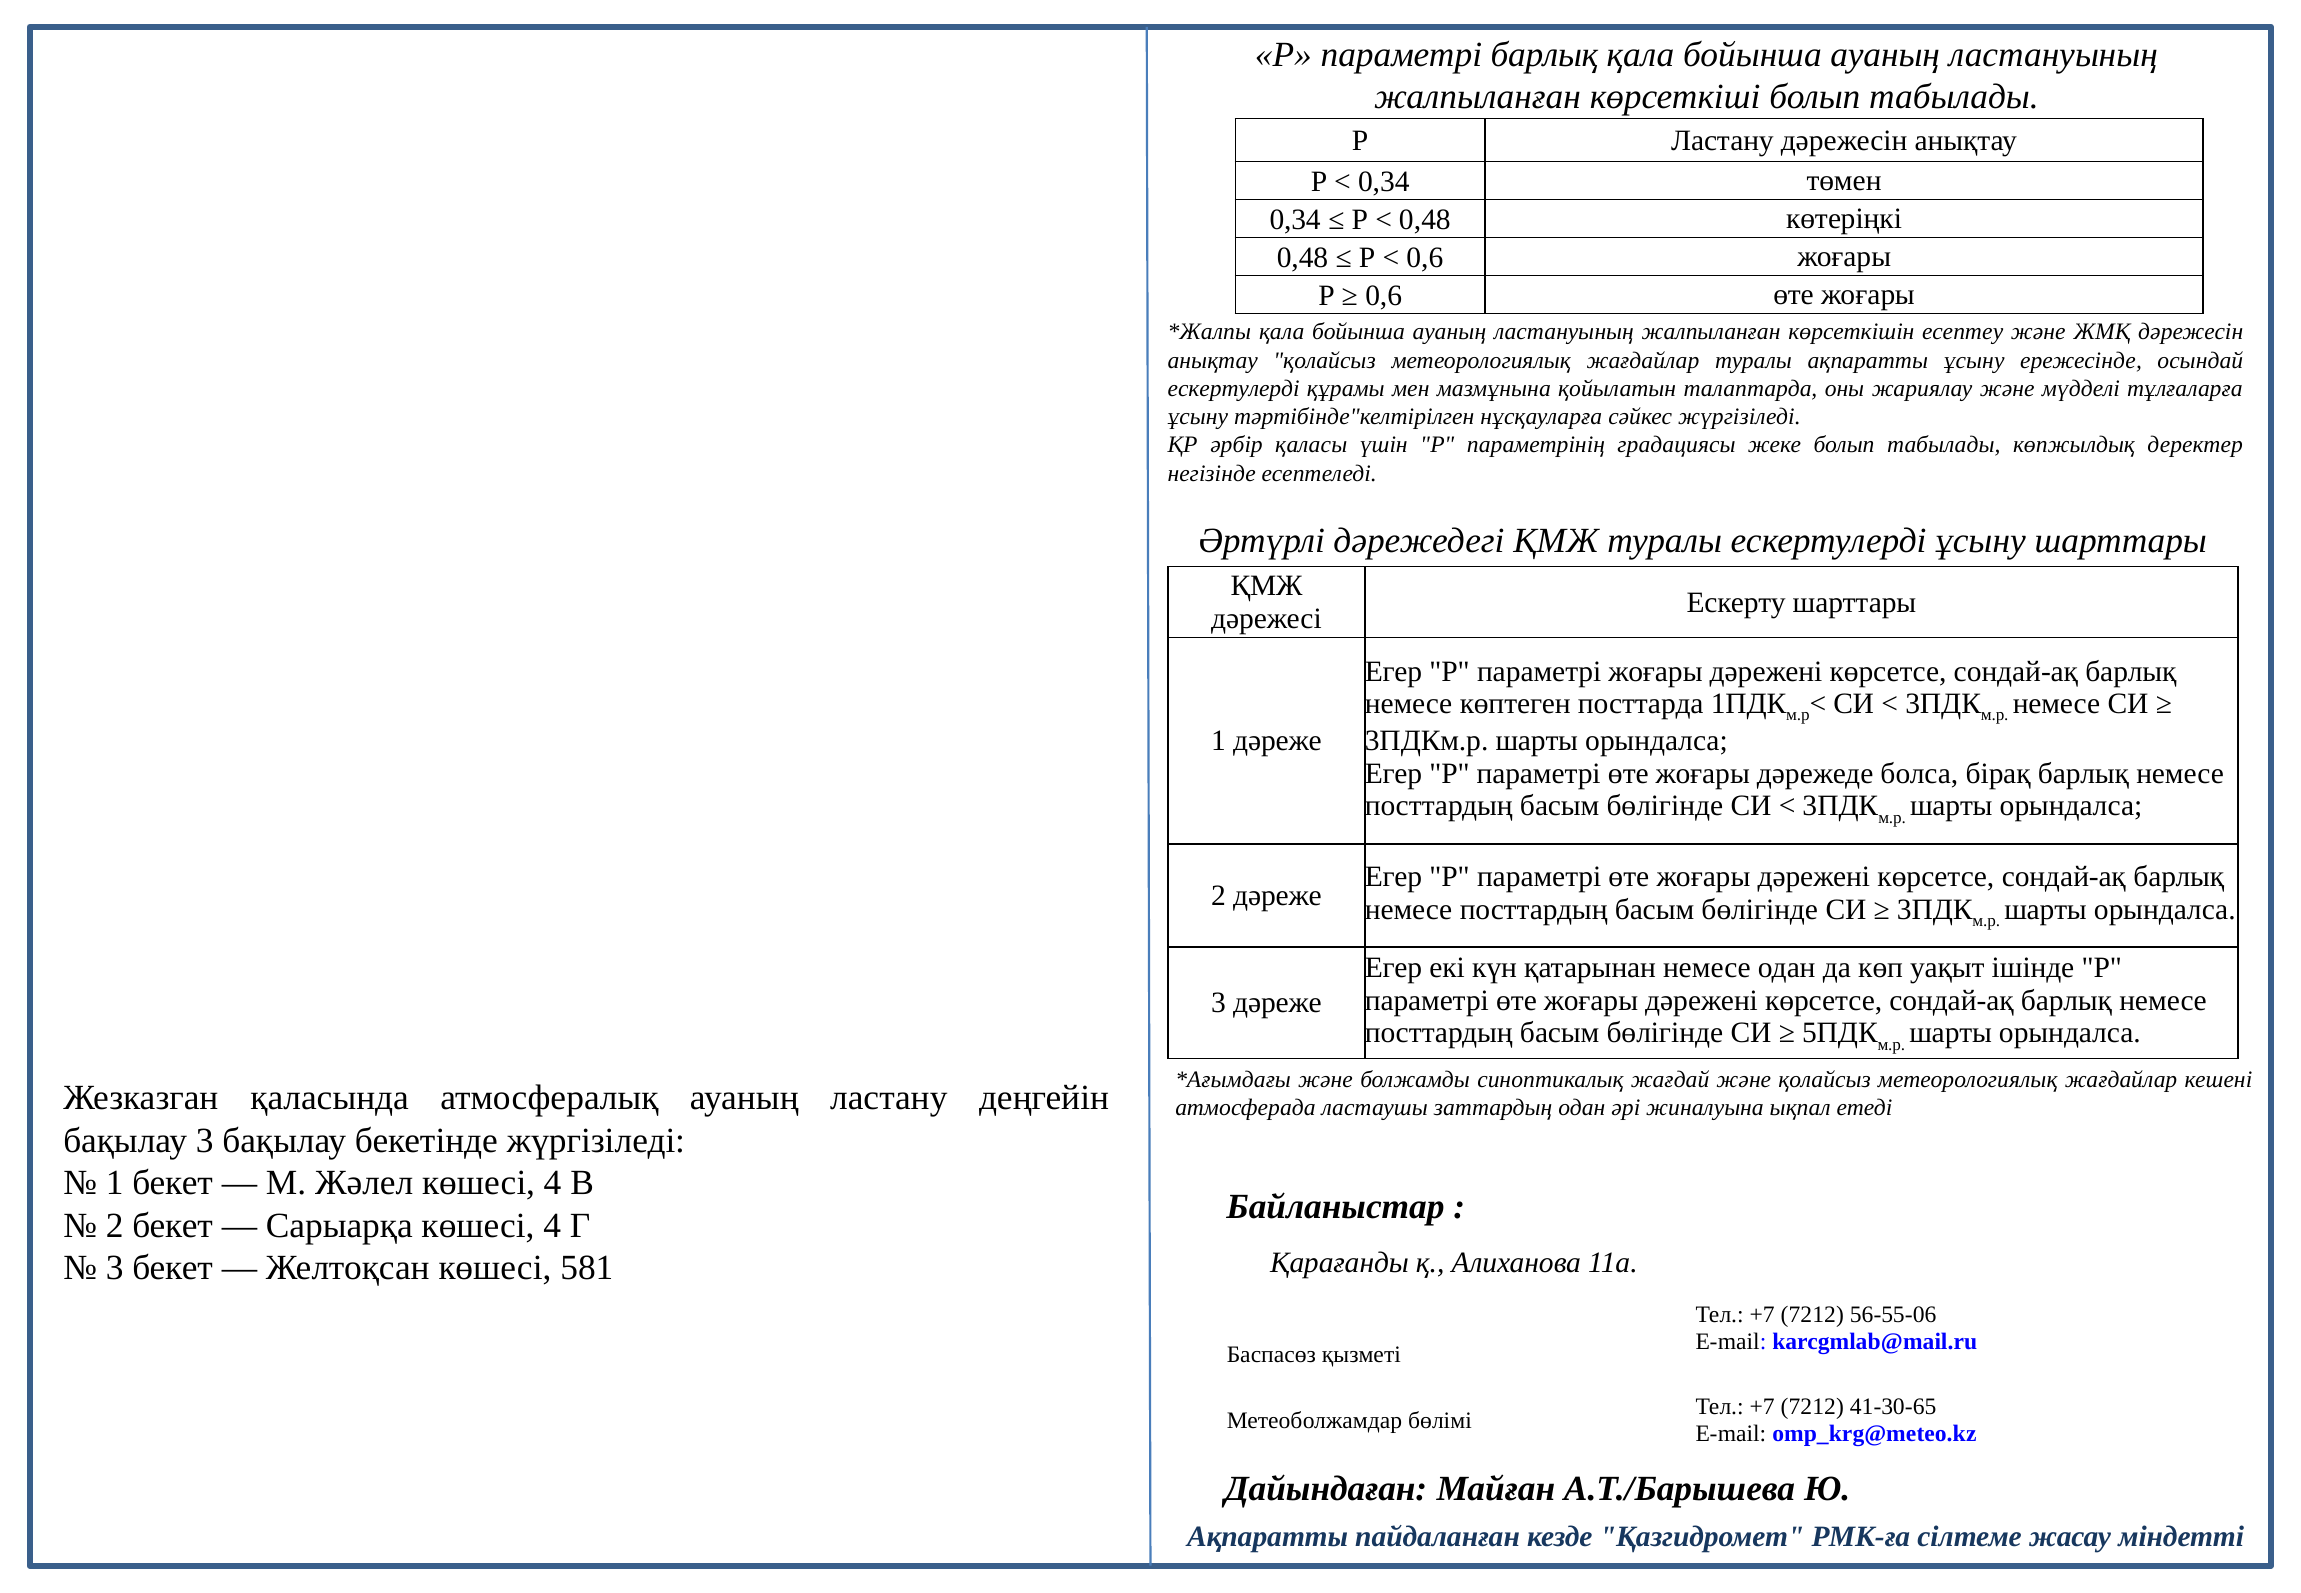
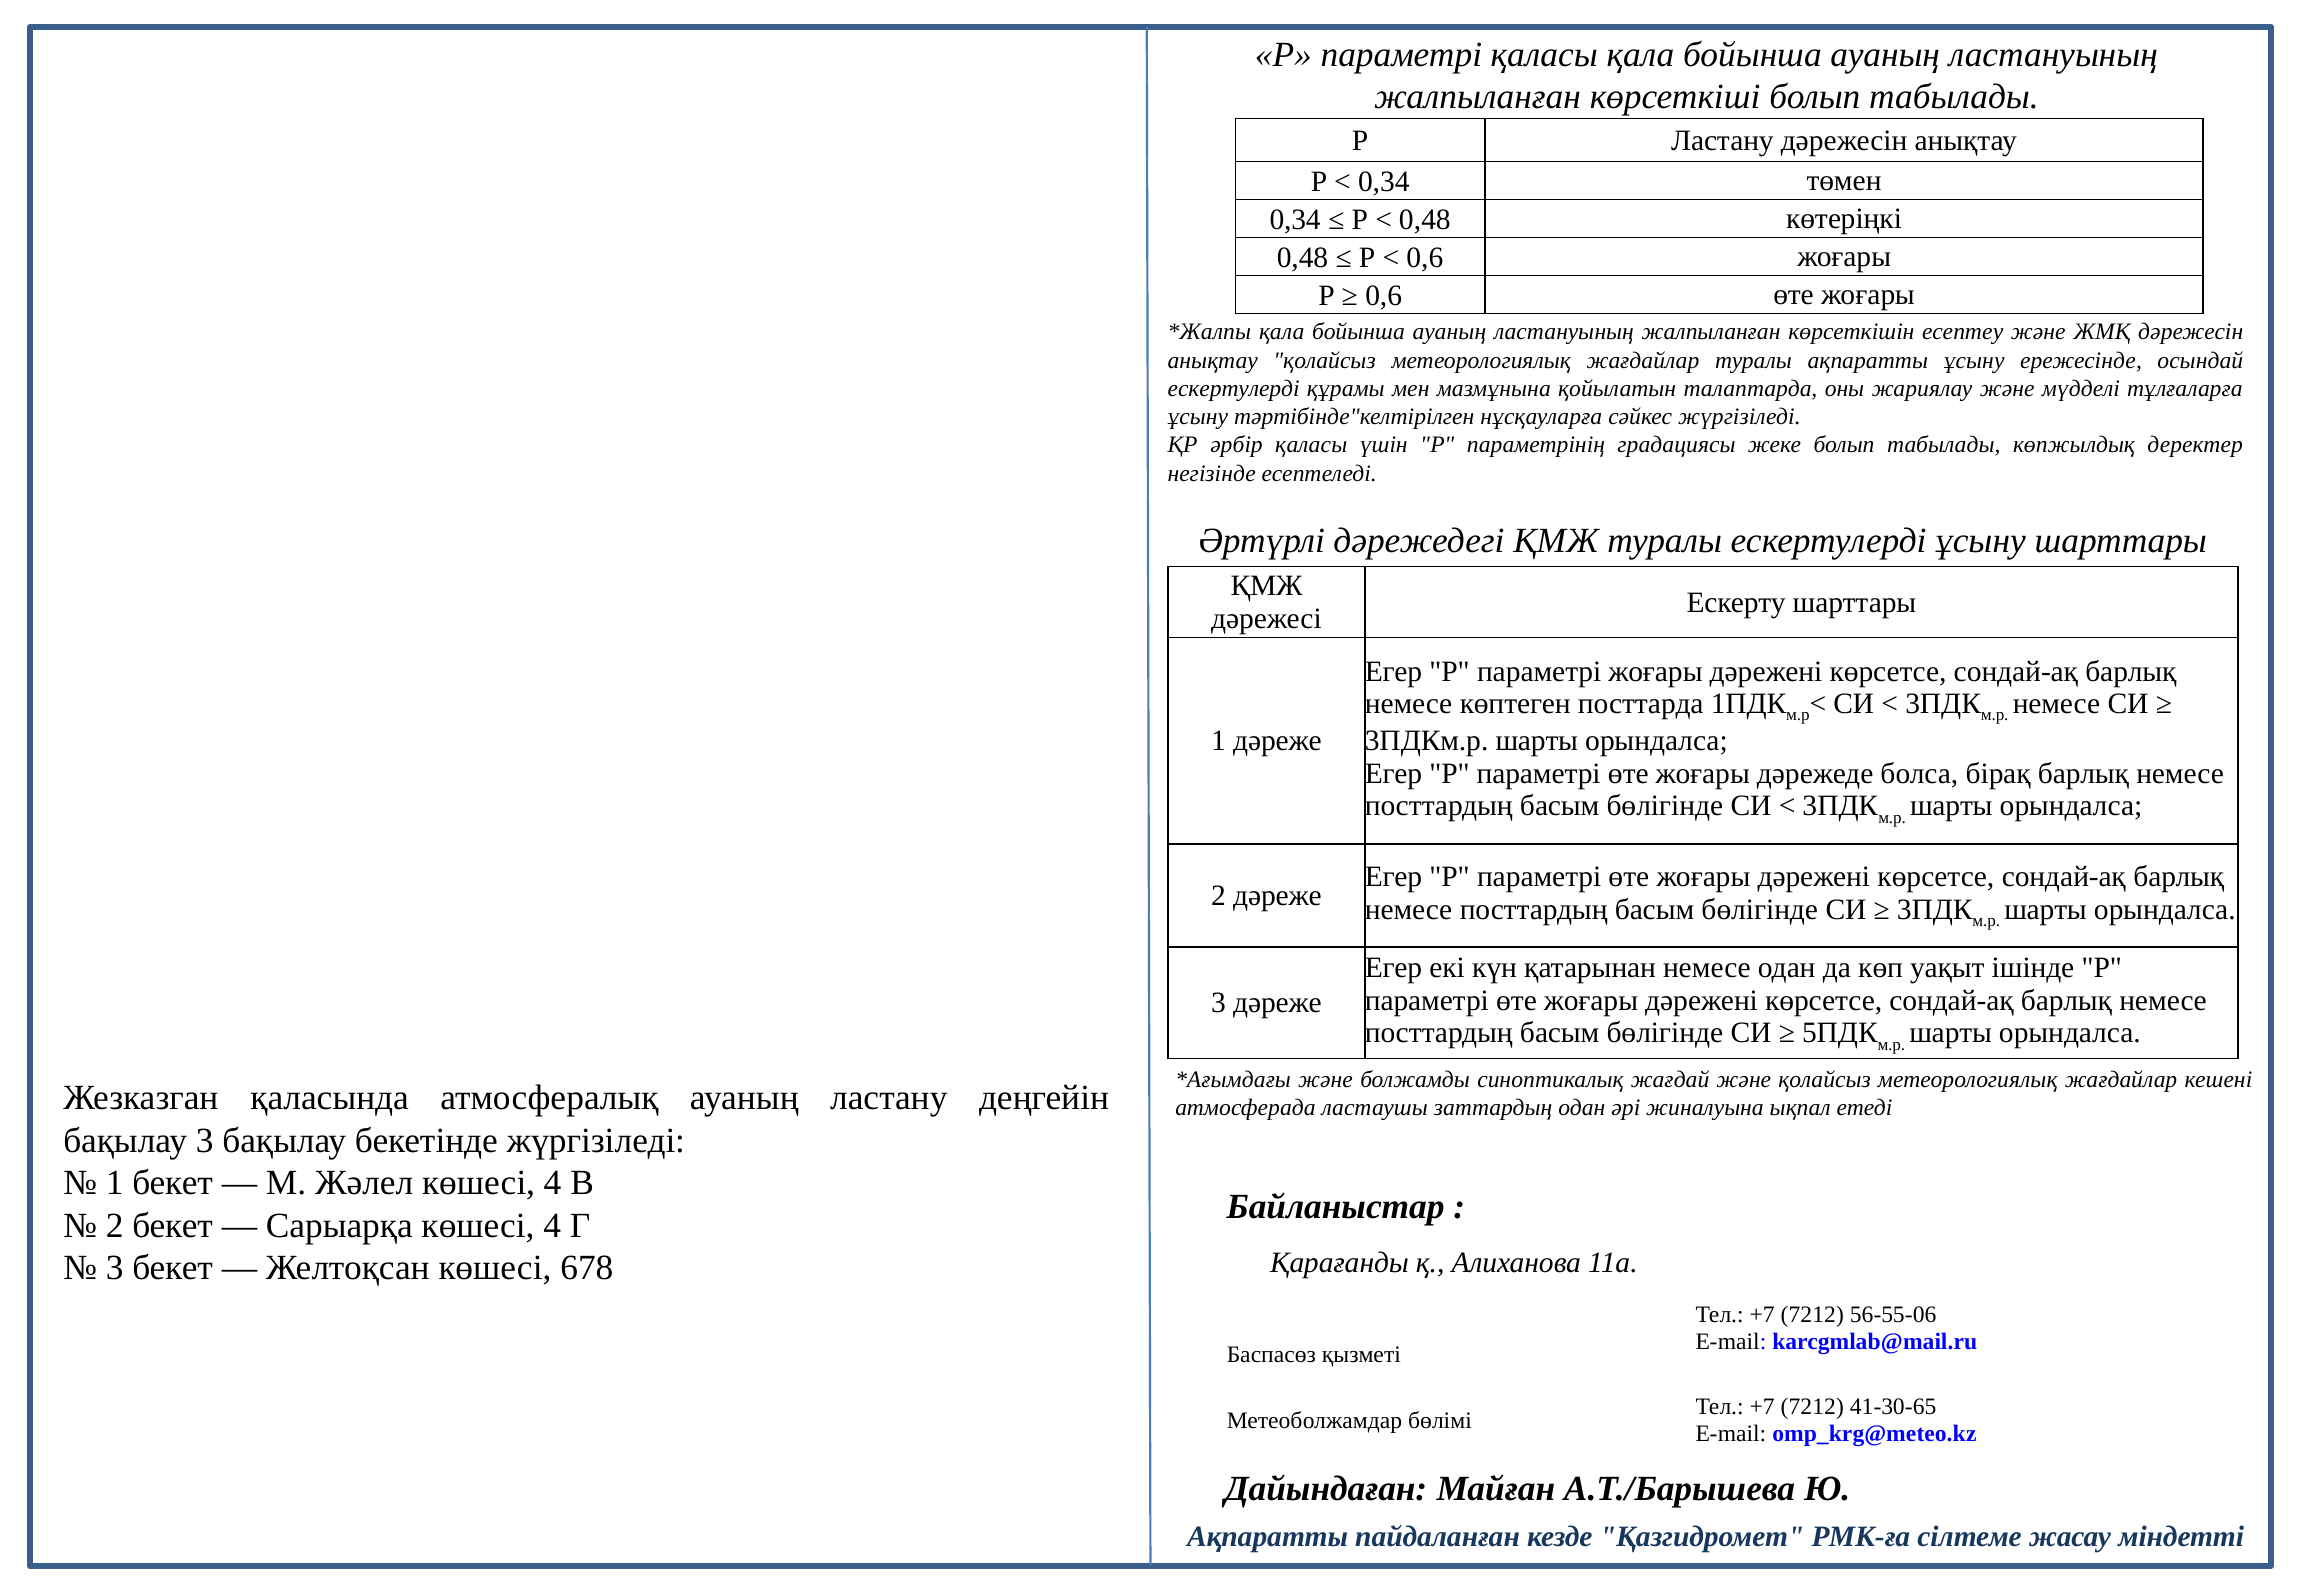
параметрі барлық: барлық -> қаласы (1544, 55)
581: 581 -> 678 (587, 1268)
